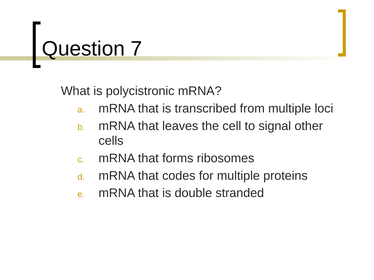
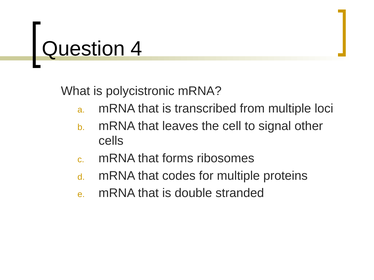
7: 7 -> 4 (136, 49)
